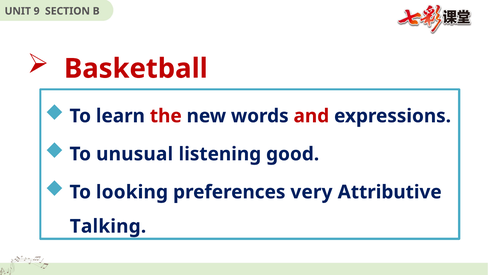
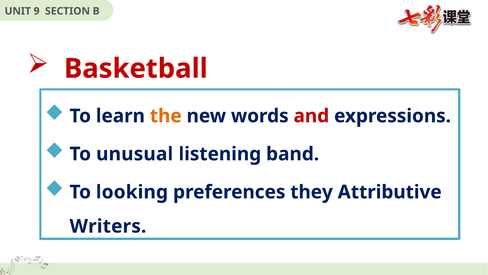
the colour: red -> orange (166, 116)
good: good -> band (293, 154)
very: very -> they (312, 192)
Talking: Talking -> Writers (108, 226)
